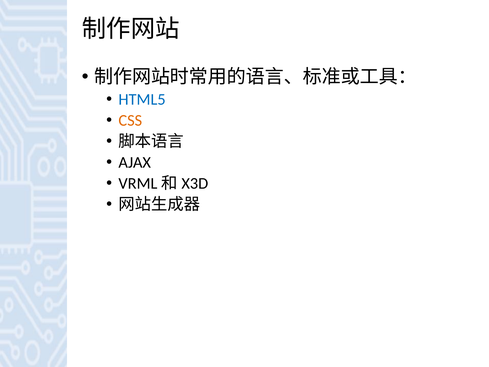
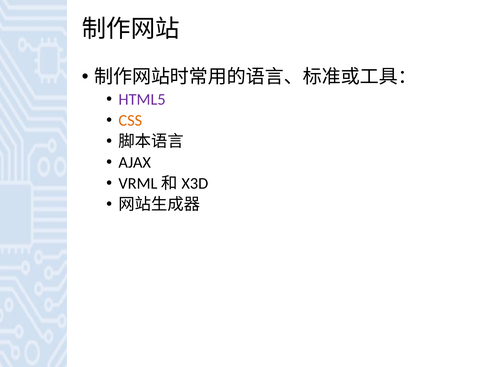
HTML5 colour: blue -> purple (142, 99)
